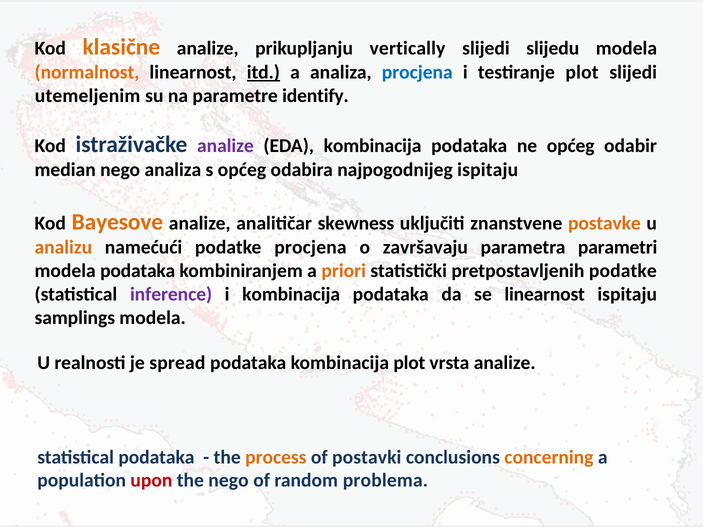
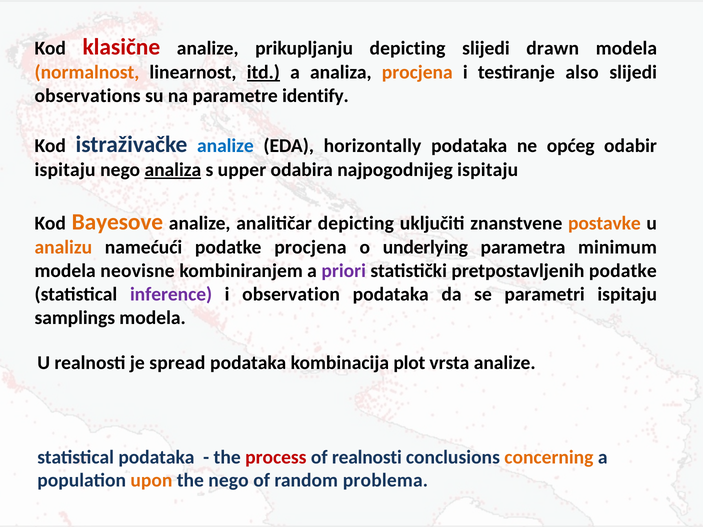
klasične colour: orange -> red (121, 47)
prikupljanju vertically: vertically -> depicting (408, 48)
slijedu: slijedu -> drawn (553, 48)
procjena colour: blue -> orange (417, 72)
testiranje plot: plot -> also (582, 72)
utemeljenim: utemeljenim -> observations (88, 96)
analize colour: purple -> blue (225, 146)
EDA kombinacija: kombinacija -> horizontally (372, 146)
median: median -> ispitaju (65, 170)
analiza underline: none -> present (173, 170)
s općeg: općeg -> upper (242, 170)
analitičar skewness: skewness -> depicting (356, 223)
završavaju: završavaju -> underlying (425, 247)
parametri: parametri -> minimum (617, 247)
modela podataka: podataka -> neovisne (138, 271)
priori colour: orange -> purple (344, 271)
i kombinacija: kombinacija -> observation (291, 294)
se linearnost: linearnost -> parametri (545, 294)
process colour: orange -> red (276, 457)
of postavki: postavki -> realnosti (367, 457)
upon colour: red -> orange (151, 481)
